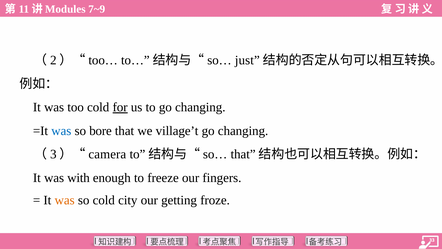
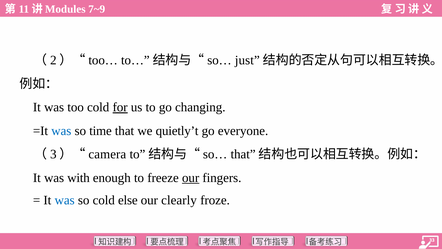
bore: bore -> time (101, 131)
village’t: village’t -> quietly’t (177, 131)
changing: changing -> everyone (243, 131)
our underline: none -> present (191, 178)
was colour: orange -> blue (65, 200)
city: city -> else (128, 200)
getting: getting -> clearly (179, 200)
